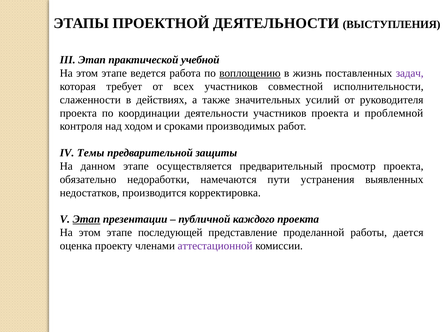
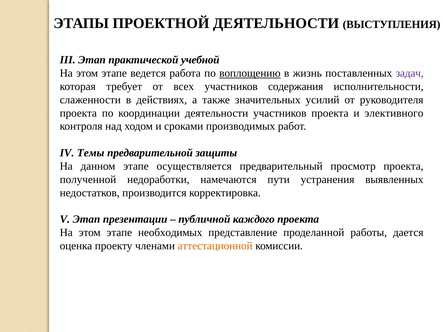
совместной: совместной -> содержания (296, 87)
проблемной: проблемной -> элективного (394, 113)
обязательно: обязательно -> полученной (88, 180)
Этап underline: present -> none (86, 219)
последующей: последующей -> необходимых (170, 233)
аттестационной colour: purple -> orange (215, 246)
